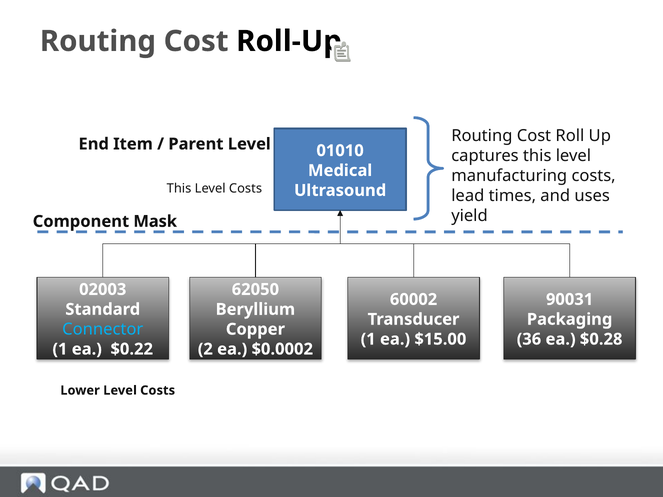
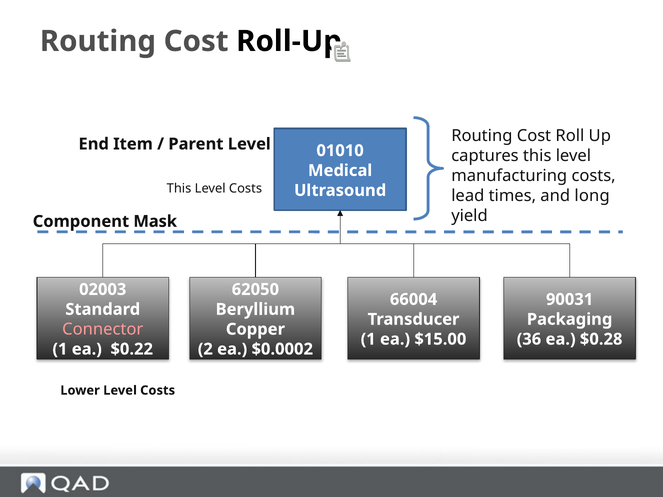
uses: uses -> long (592, 196)
60002: 60002 -> 66004 (414, 300)
Connector colour: light blue -> pink (103, 329)
